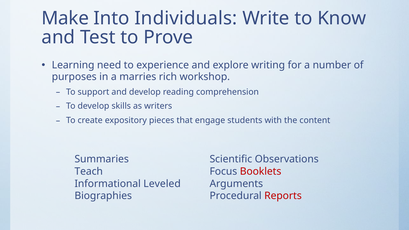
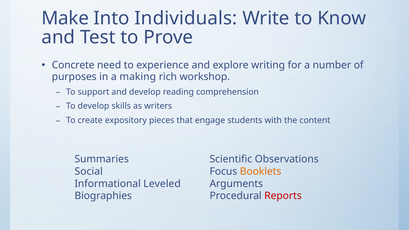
Learning: Learning -> Concrete (73, 65)
marries: marries -> making (138, 77)
Teach: Teach -> Social (89, 171)
Booklets colour: red -> orange (261, 171)
